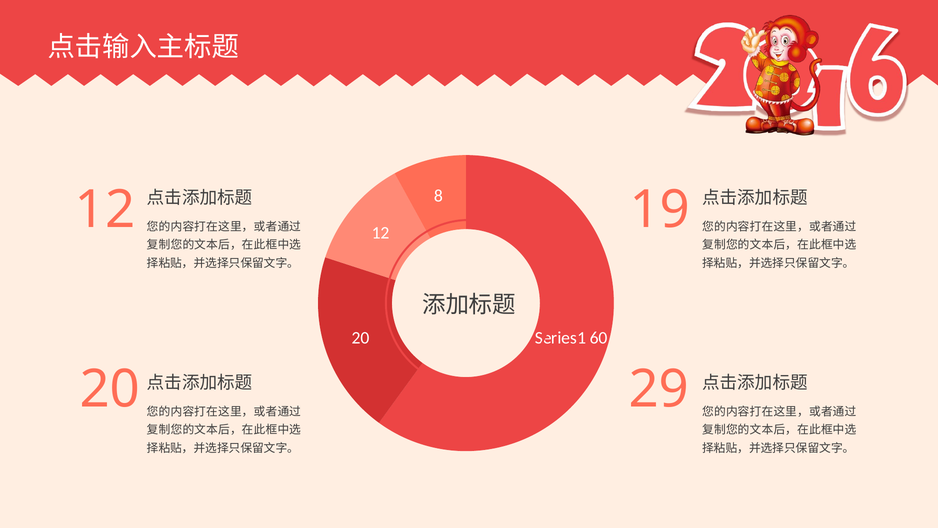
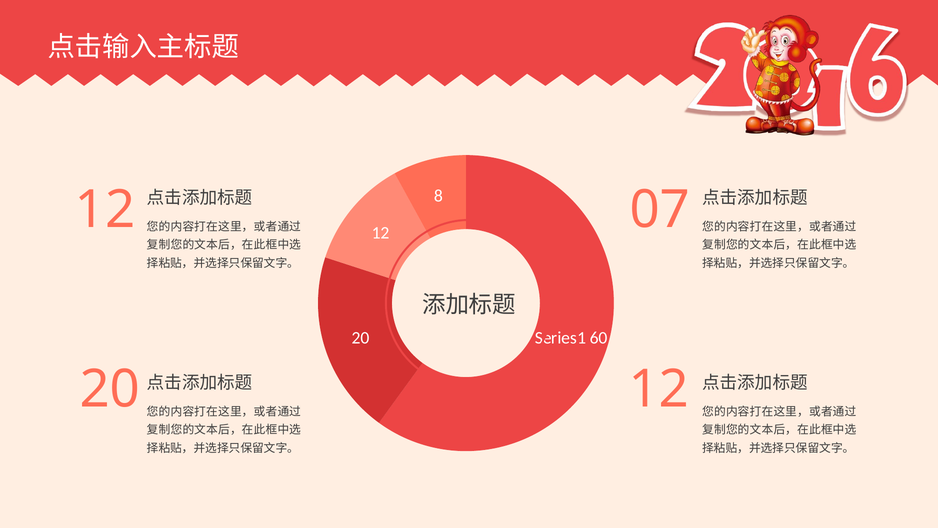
19: 19 -> 07 (660, 210)
29: 29 -> 12 (659, 389)
